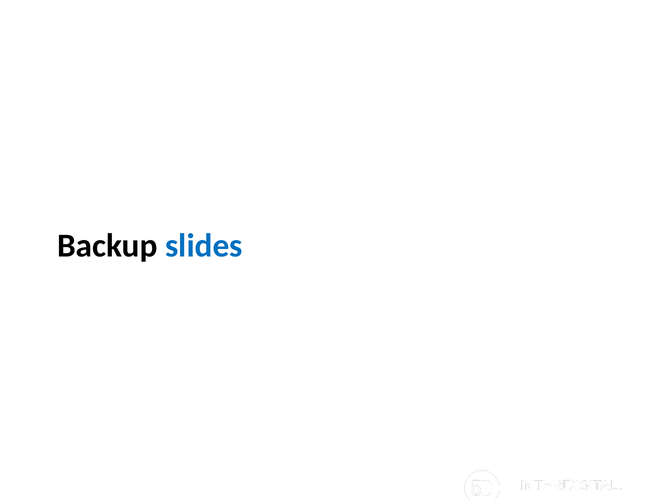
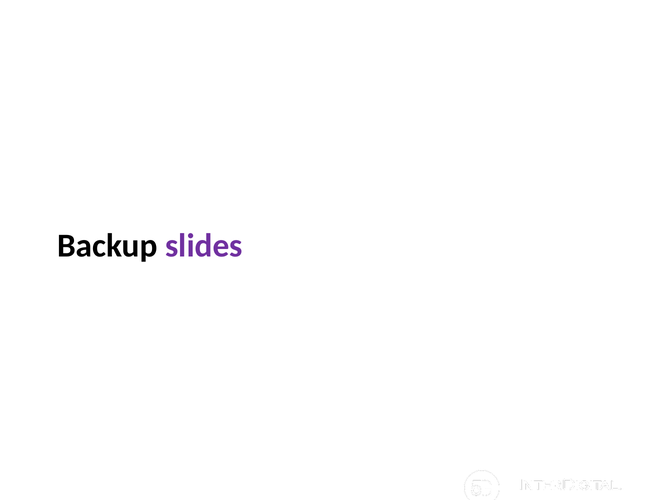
slides colour: blue -> purple (204, 246)
